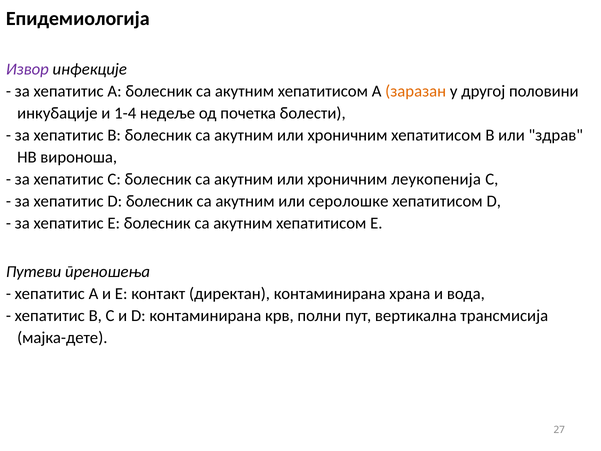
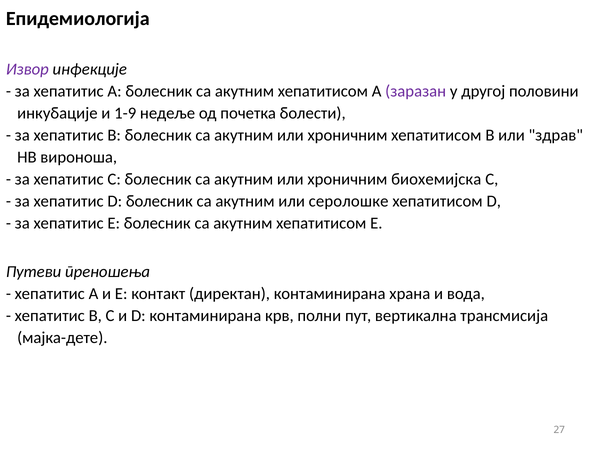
заразан colour: orange -> purple (416, 91)
1-4: 1-4 -> 1-9 (125, 113)
леукопенија: леукопенија -> биохемијска (436, 179)
